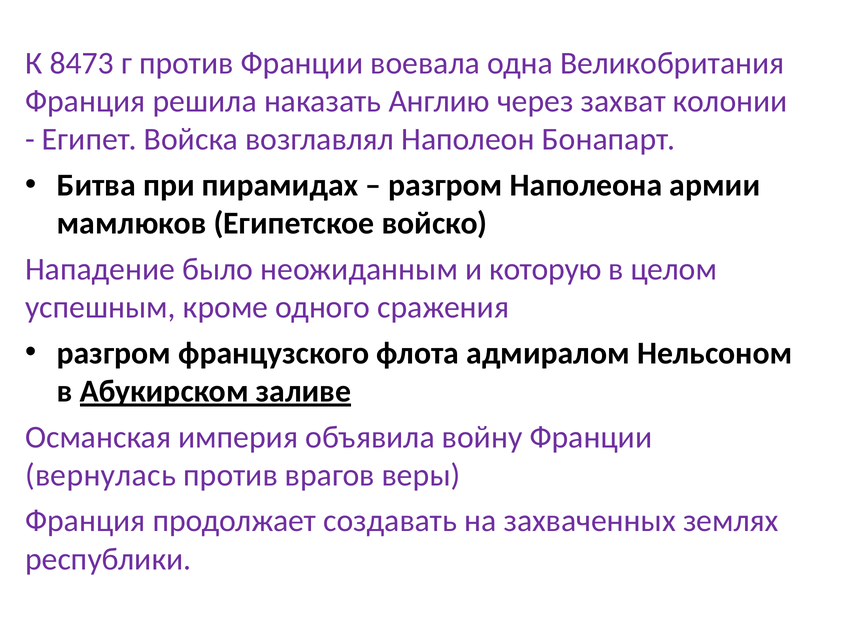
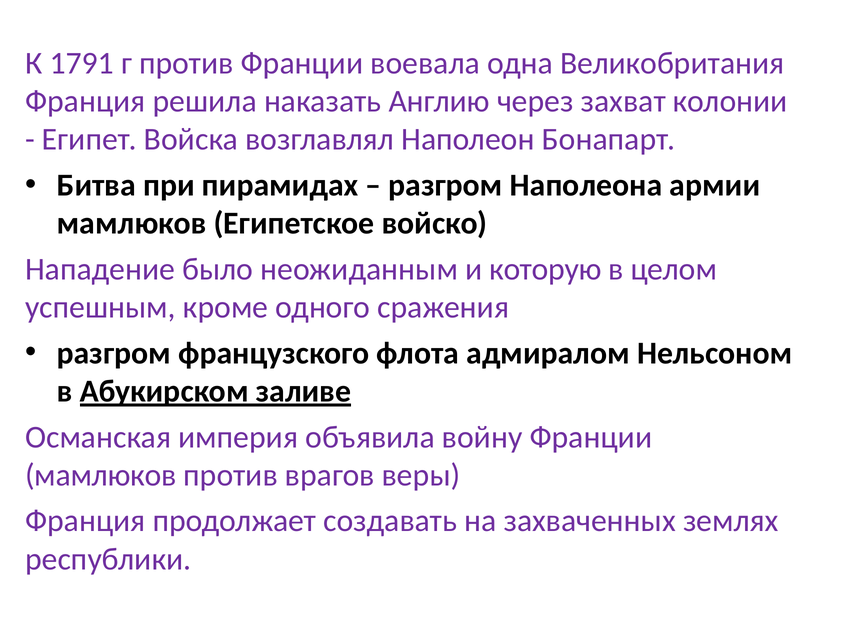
8473: 8473 -> 1791 (82, 63)
вернулась: вернулась -> мамлюков (101, 475)
